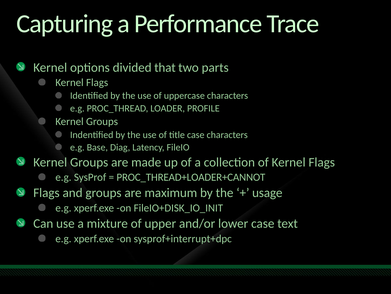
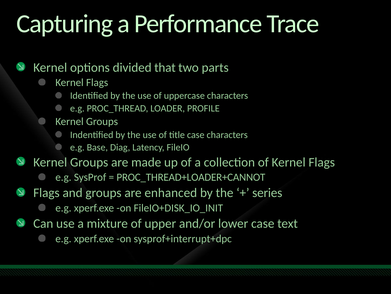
maximum: maximum -> enhanced (171, 192)
usage: usage -> series (267, 192)
